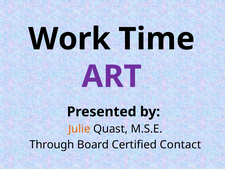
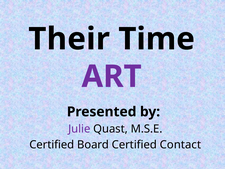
Work: Work -> Their (69, 39)
Julie colour: orange -> purple (79, 129)
Through: Through -> Certified (52, 144)
